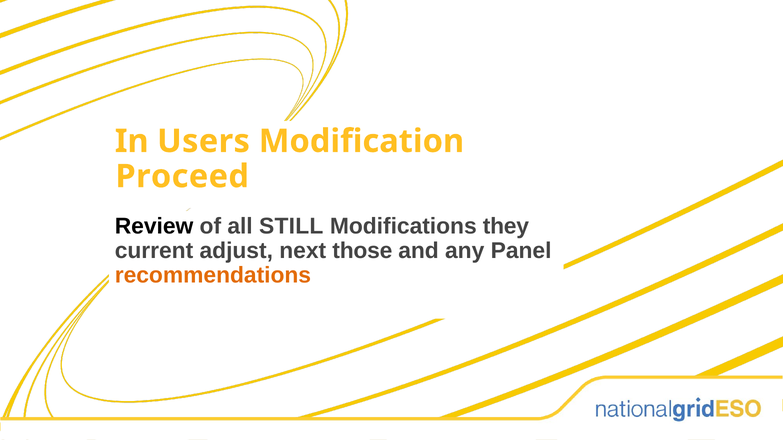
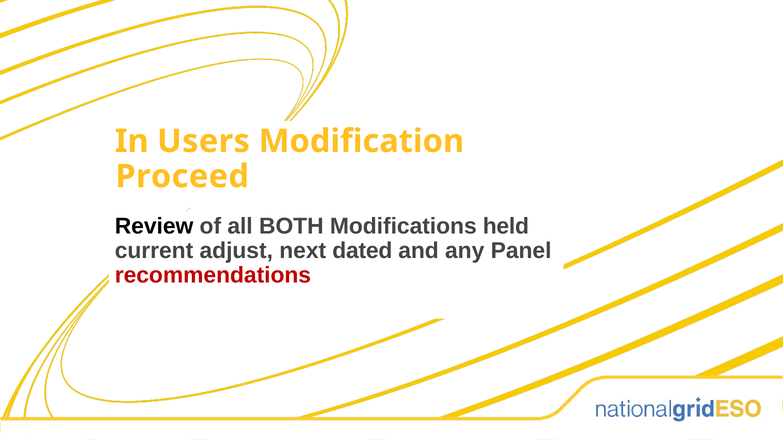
STILL: STILL -> BOTH (291, 226)
they: they -> held (506, 226)
those: those -> dated (362, 251)
recommendations colour: orange -> red (213, 276)
